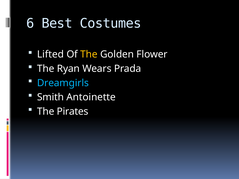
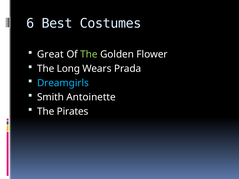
Lifted: Lifted -> Great (50, 54)
The colour: yellow -> light green (89, 54)
Ryan: Ryan -> Long (68, 69)
